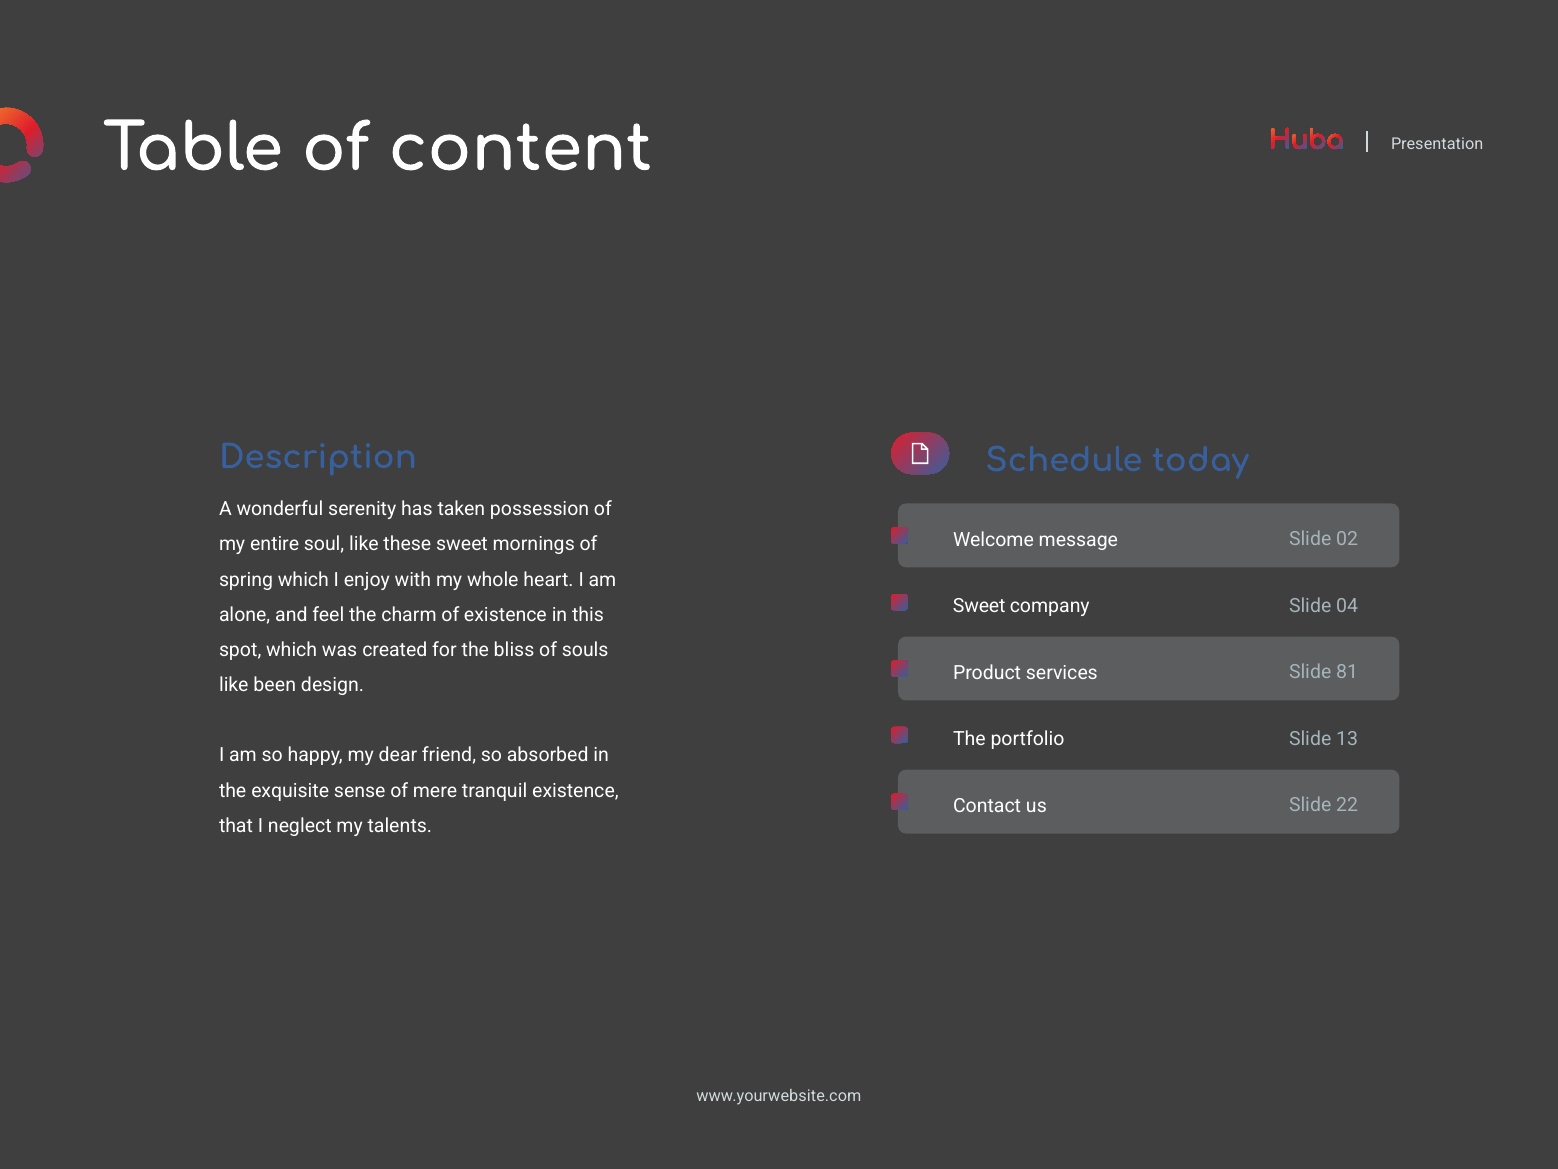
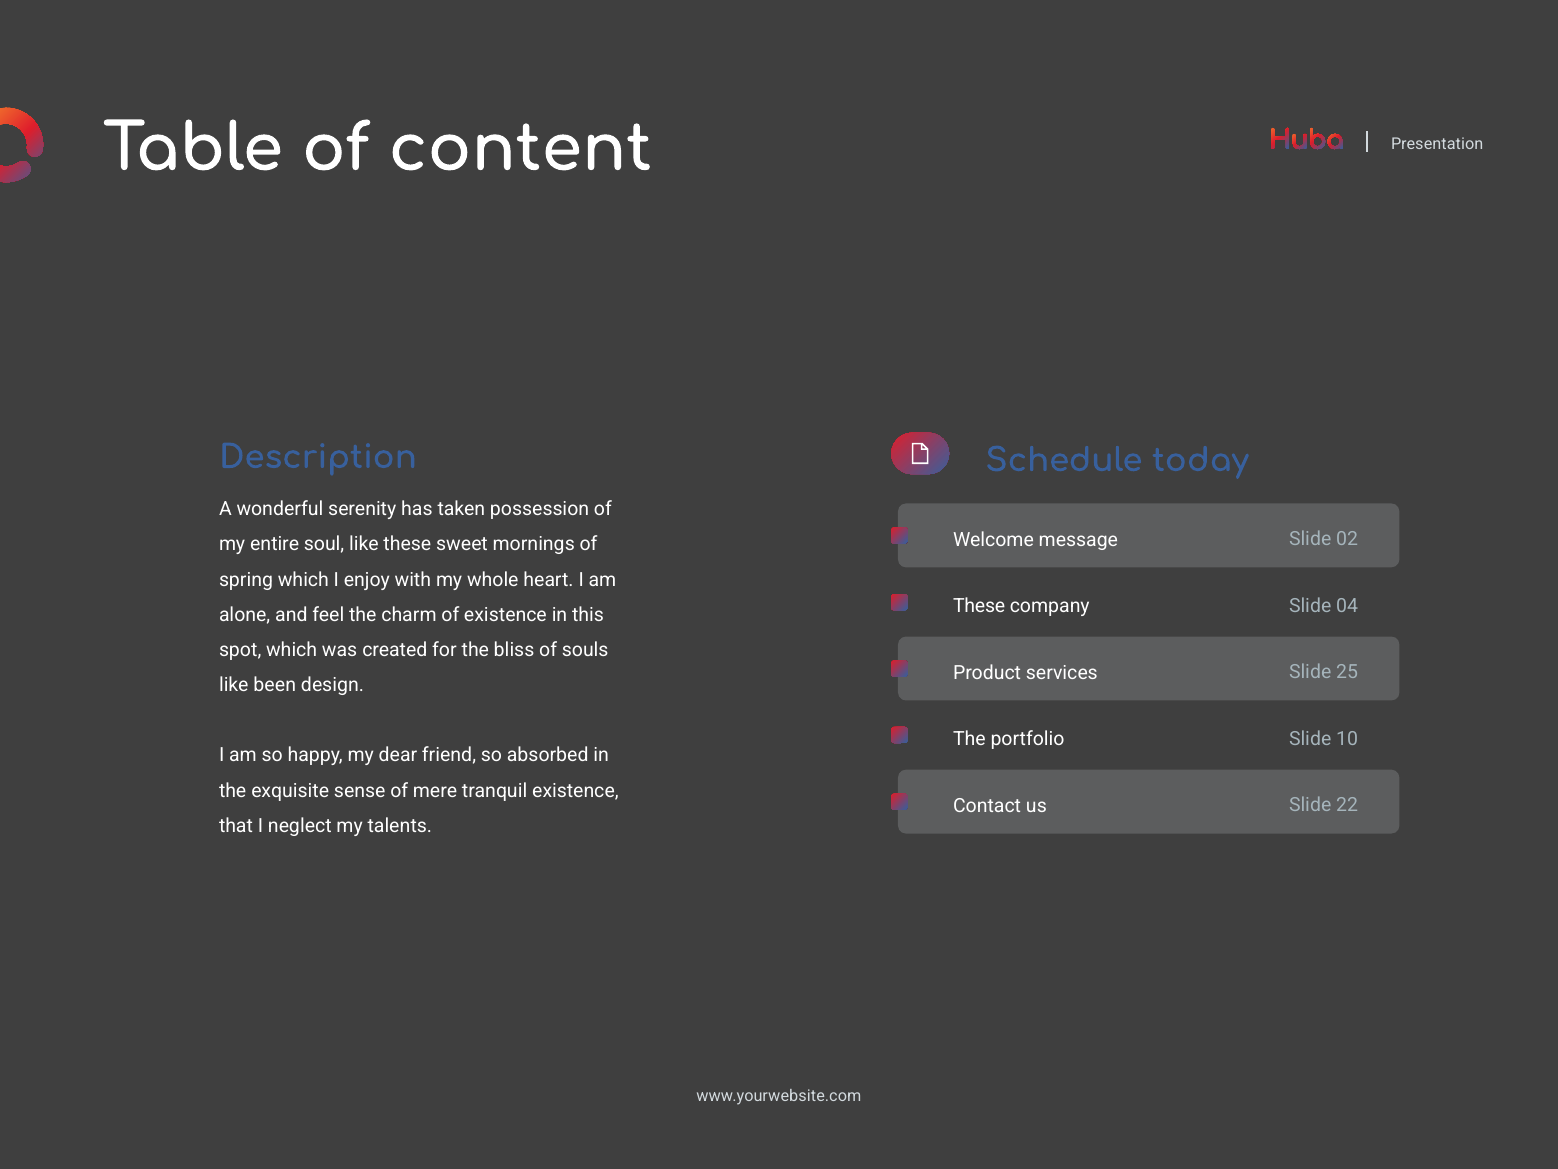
Sweet: Sweet -> These (979, 606)
81: 81 -> 25 (1347, 672)
13: 13 -> 10 (1347, 739)
